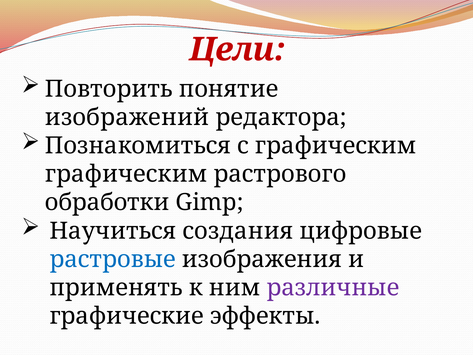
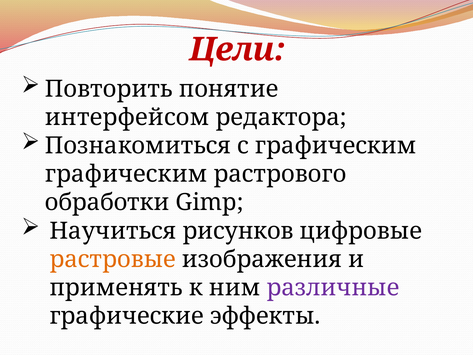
изображений: изображений -> интерфейсом (127, 117)
создания: создания -> рисунков (238, 231)
растровые colour: blue -> orange (113, 259)
